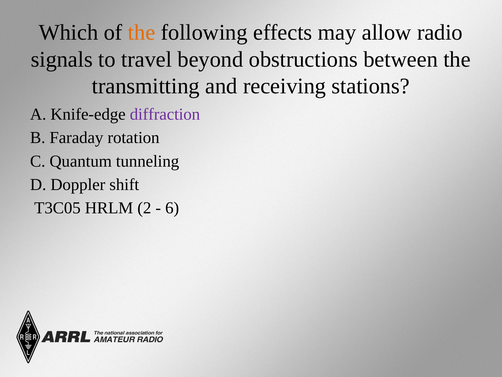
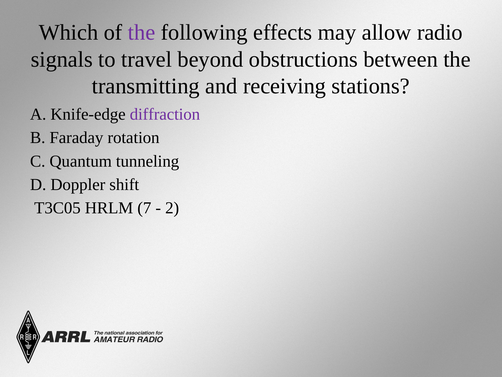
the colour: orange -> purple (142, 33)
2: 2 -> 7 (144, 208)
6: 6 -> 2 (172, 208)
